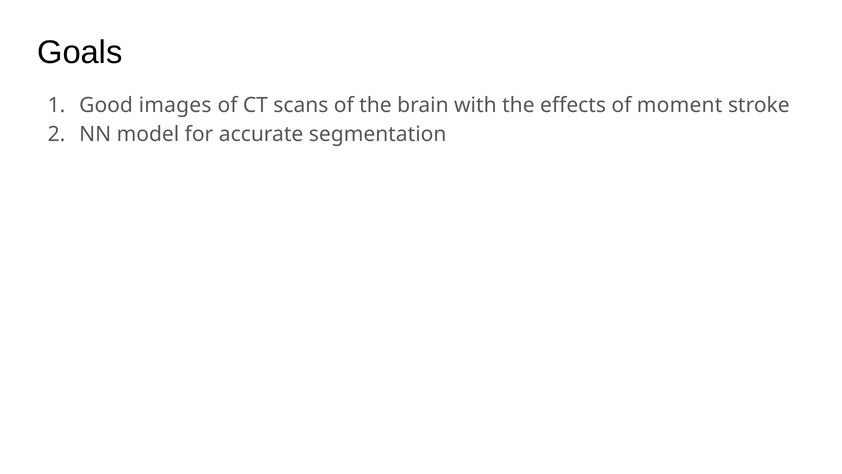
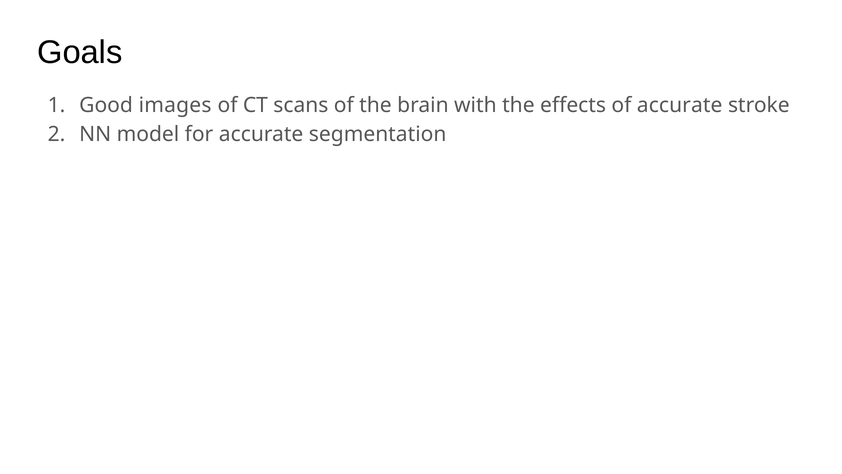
of moment: moment -> accurate (680, 105)
